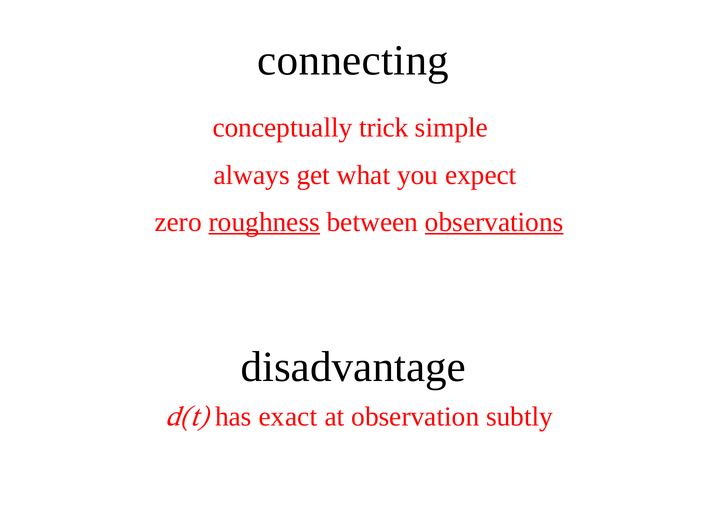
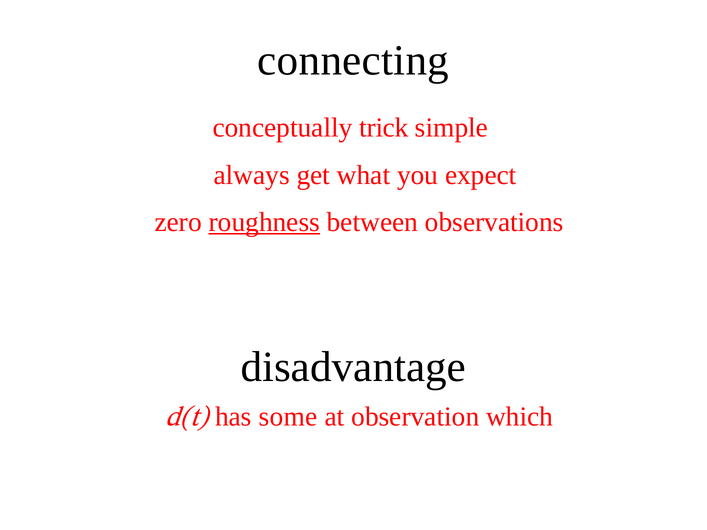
observations underline: present -> none (494, 222)
exact: exact -> some (288, 417)
subtly: subtly -> which (520, 417)
